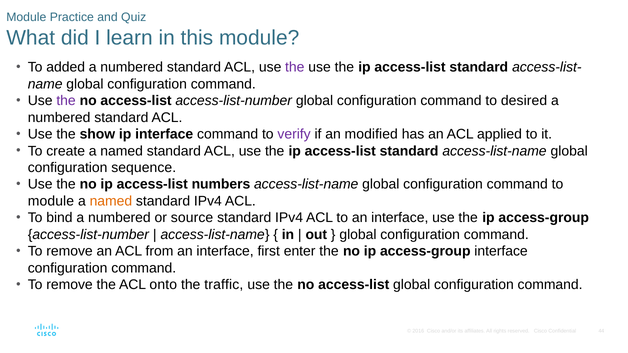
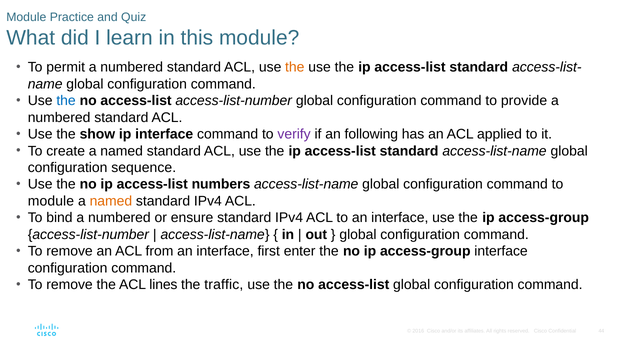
added: added -> permit (66, 67)
the colour: purple -> orange (295, 67)
the colour: purple -> blue (66, 101)
desired: desired -> provide (524, 101)
modified: modified -> following (371, 134)
source: source -> ensure (192, 218)
onto: onto -> lines (163, 285)
